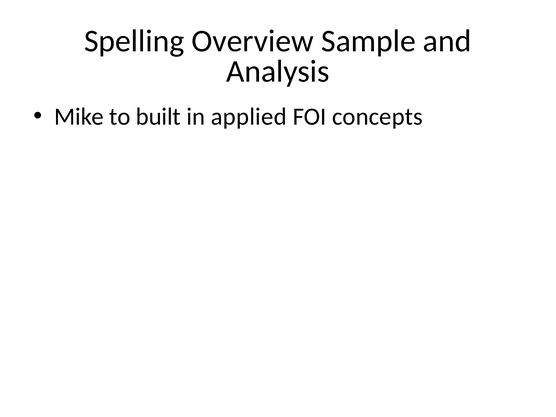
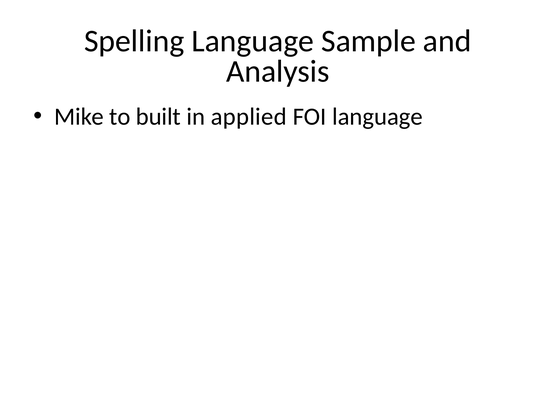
Spelling Overview: Overview -> Language (253, 41)
FOI concepts: concepts -> language (377, 117)
